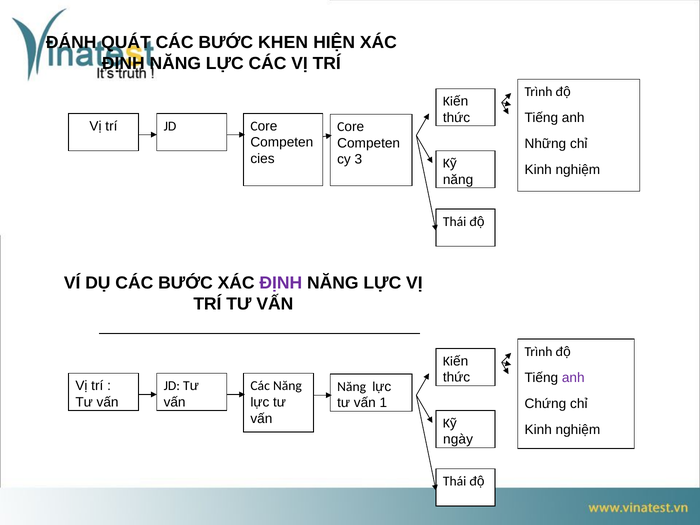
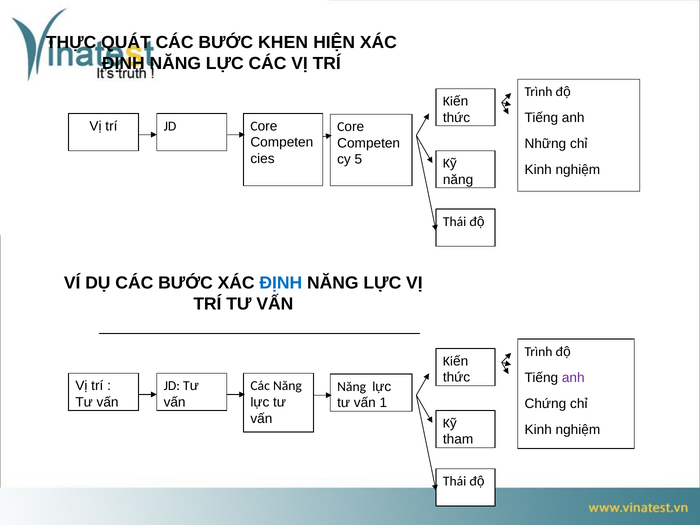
ĐÁNH: ĐÁNH -> THỰC (71, 42)
3: 3 -> 5 (358, 159)
ĐỊNH colour: purple -> blue (281, 283)
ngày: ngày -> tham (458, 439)
